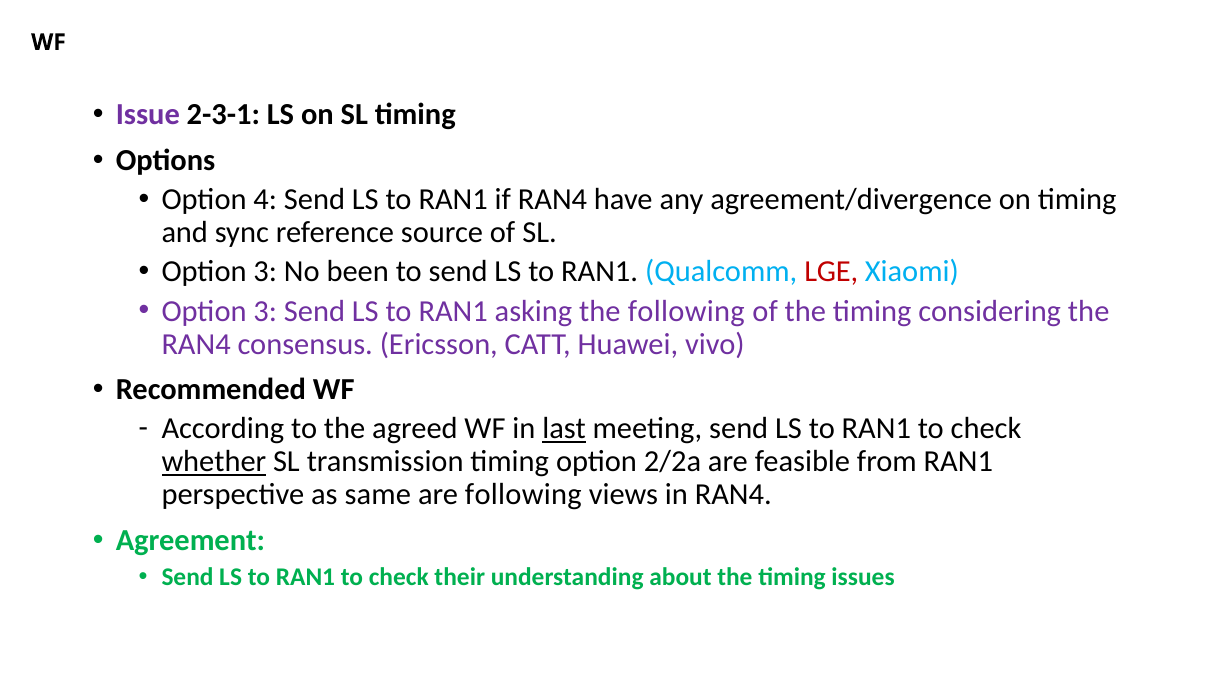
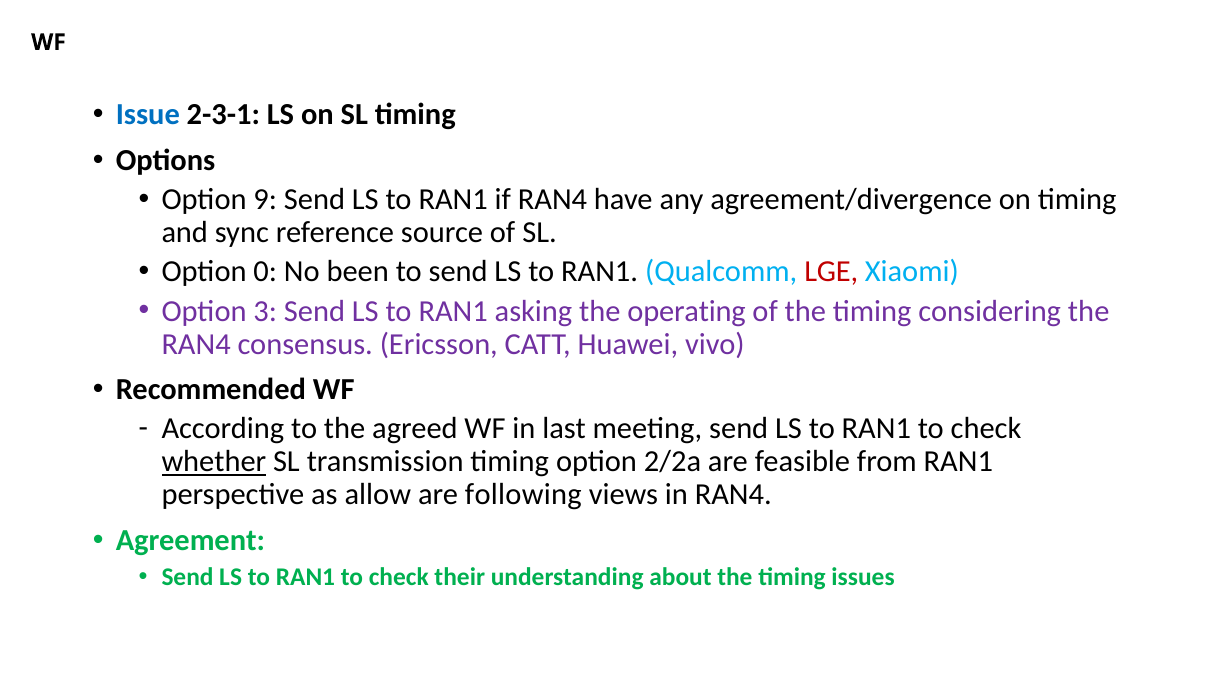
Issue colour: purple -> blue (148, 115)
4: 4 -> 9 (265, 200)
3: 3 -> 0 (265, 272)
the following: following -> operating (687, 311)
last underline: present -> none (564, 429)
same: same -> allow (378, 495)
